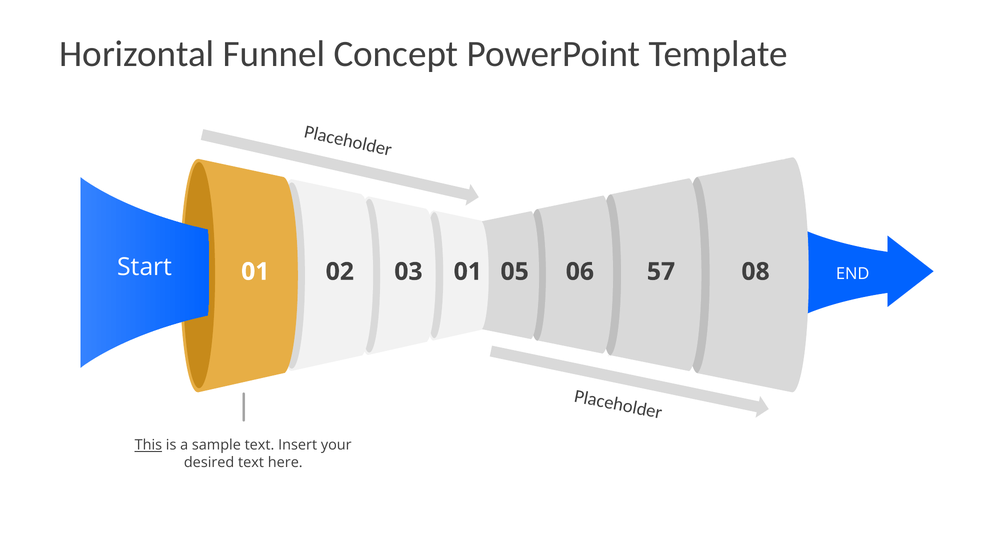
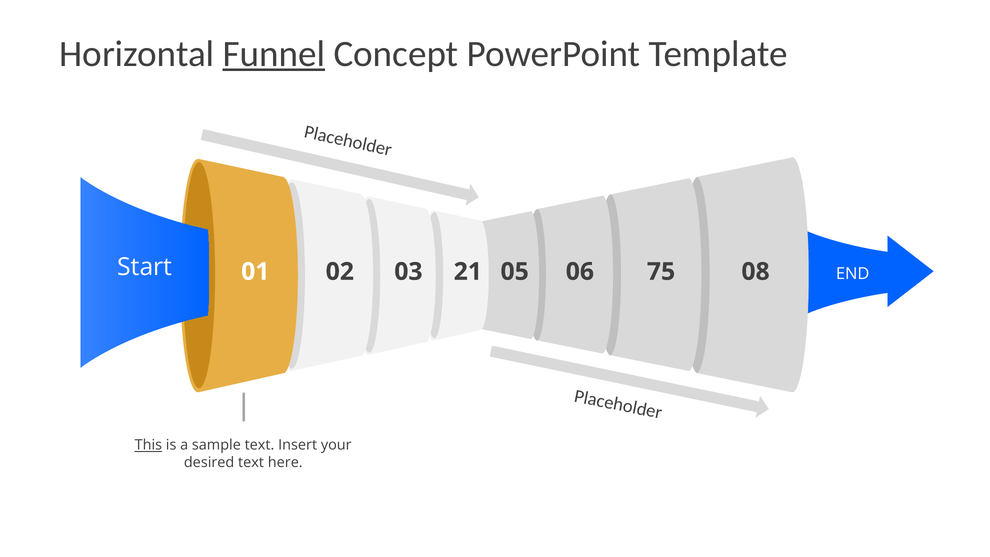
Funnel underline: none -> present (274, 54)
03 01: 01 -> 21 (468, 272)
57: 57 -> 75 (661, 272)
